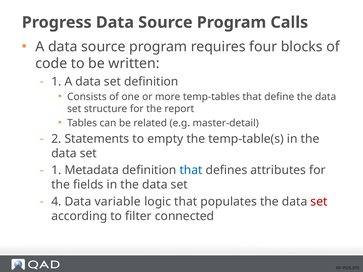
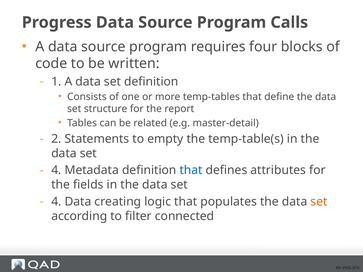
1: 1 -> 4 (56, 170)
variable: variable -> creating (118, 202)
set colour: red -> orange (319, 202)
